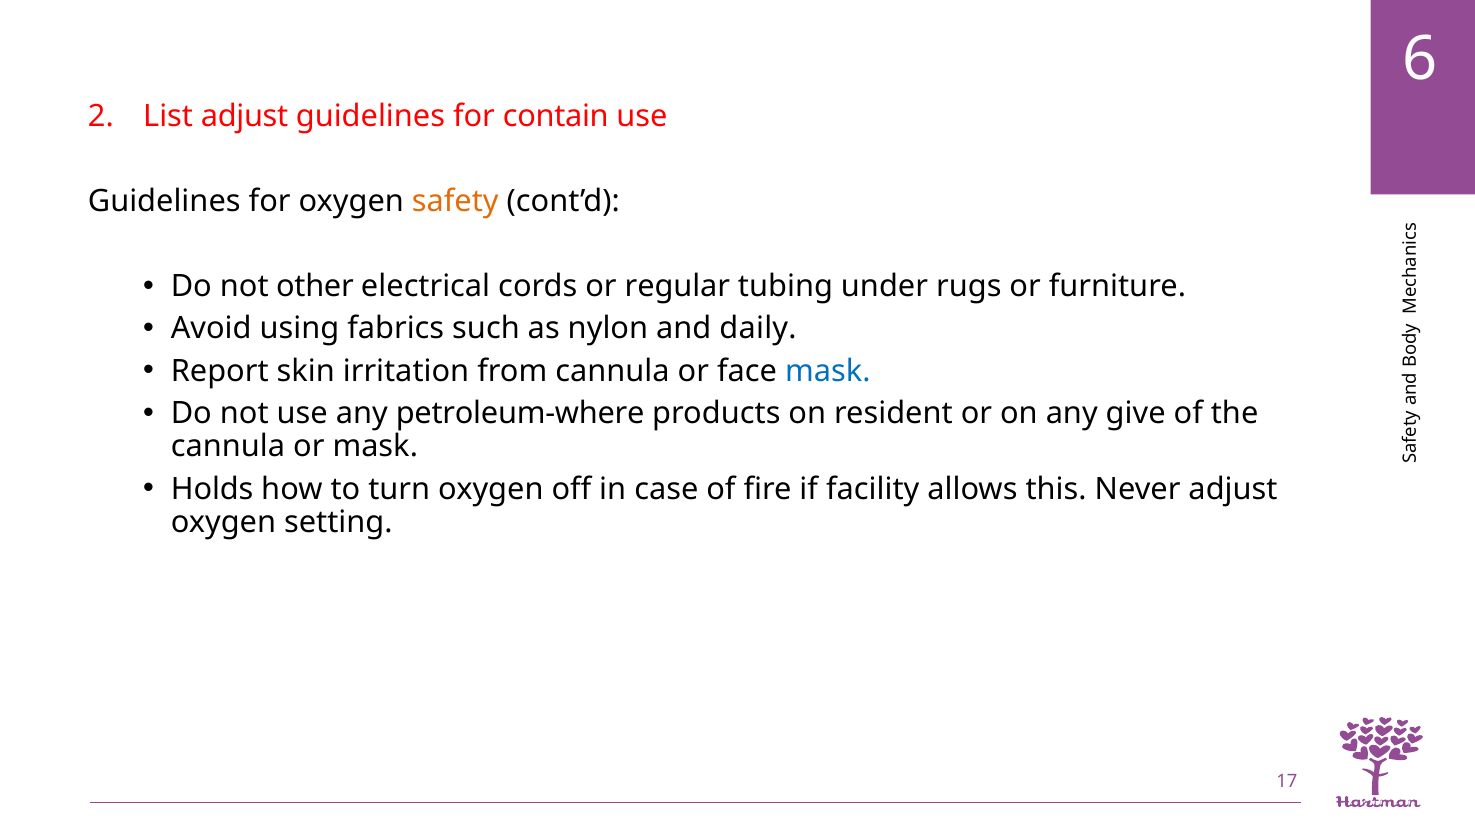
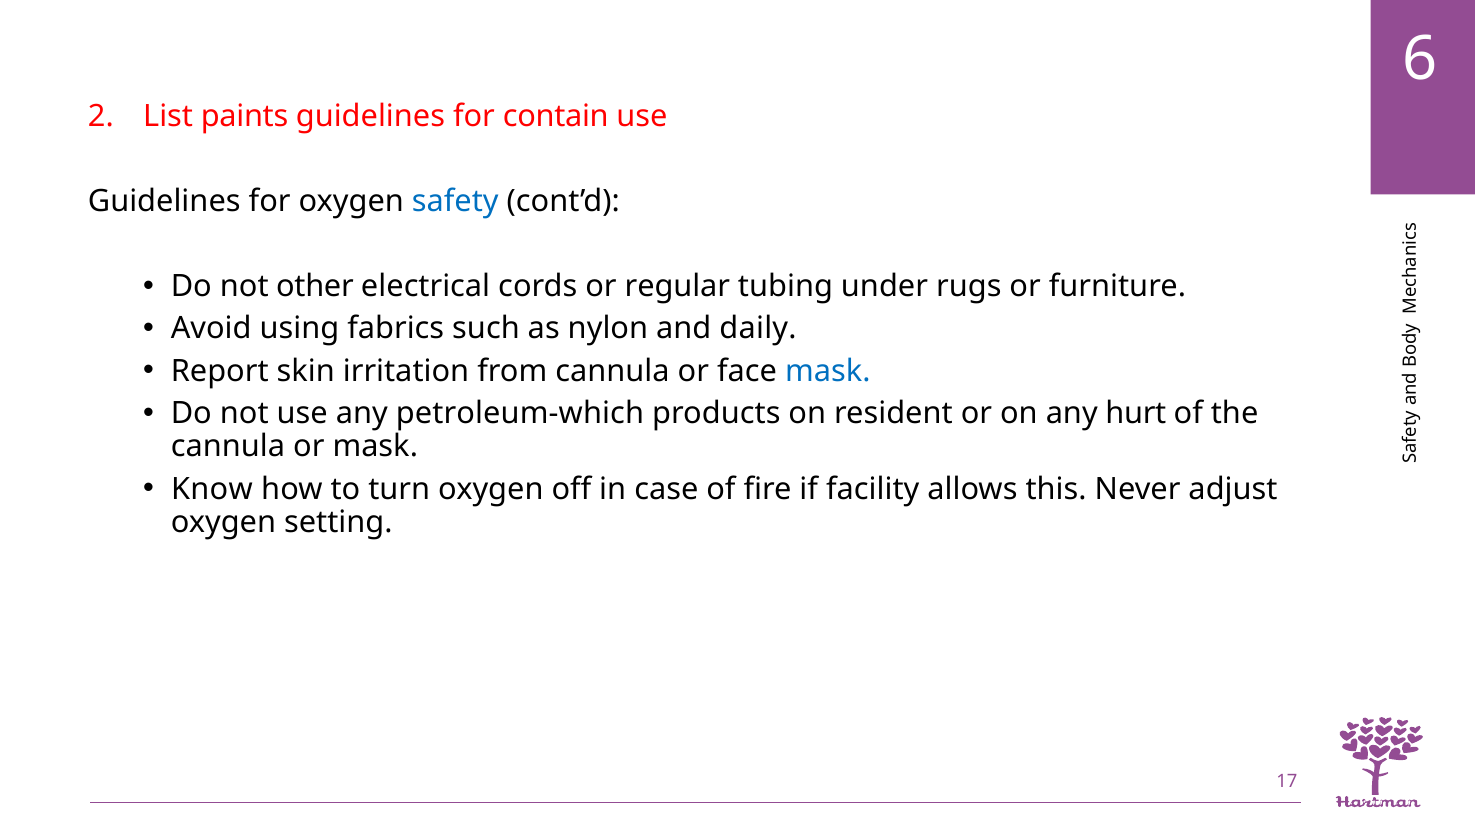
List adjust: adjust -> paints (245, 116)
safety colour: orange -> blue (455, 201)
petroleum-where: petroleum-where -> petroleum-which (520, 413)
give: give -> hurt (1136, 413)
Holds: Holds -> Know (212, 489)
